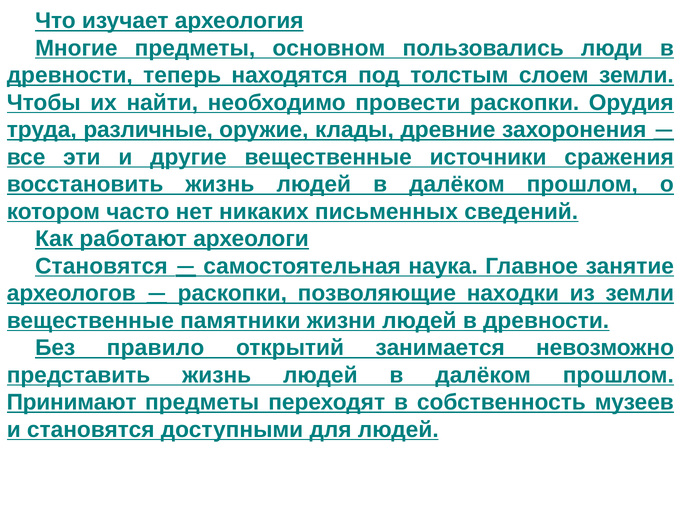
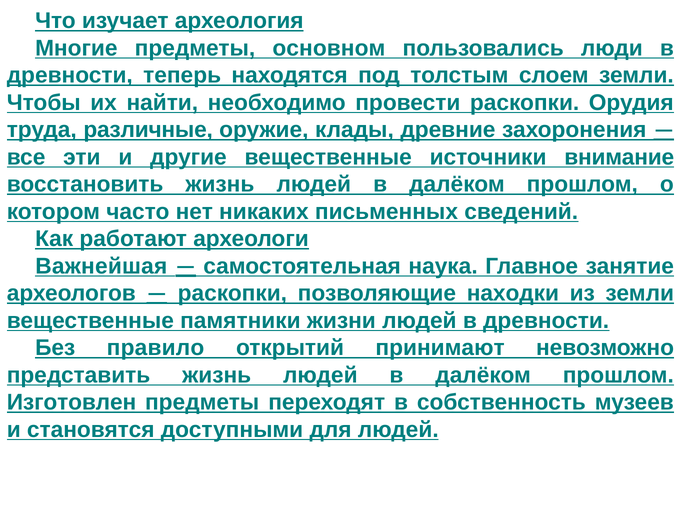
сражения: сражения -> внимание (619, 157)
Становятся: Становятся -> Важнейшая (101, 266)
занимается: занимается -> принимают (440, 348)
Принимают: Принимают -> Изготовлен (72, 402)
